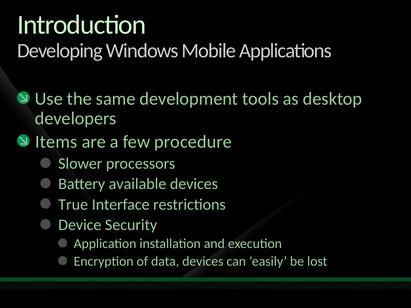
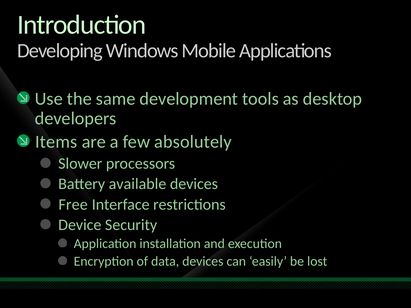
procedure: procedure -> absolutely (193, 142)
True: True -> Free (73, 205)
